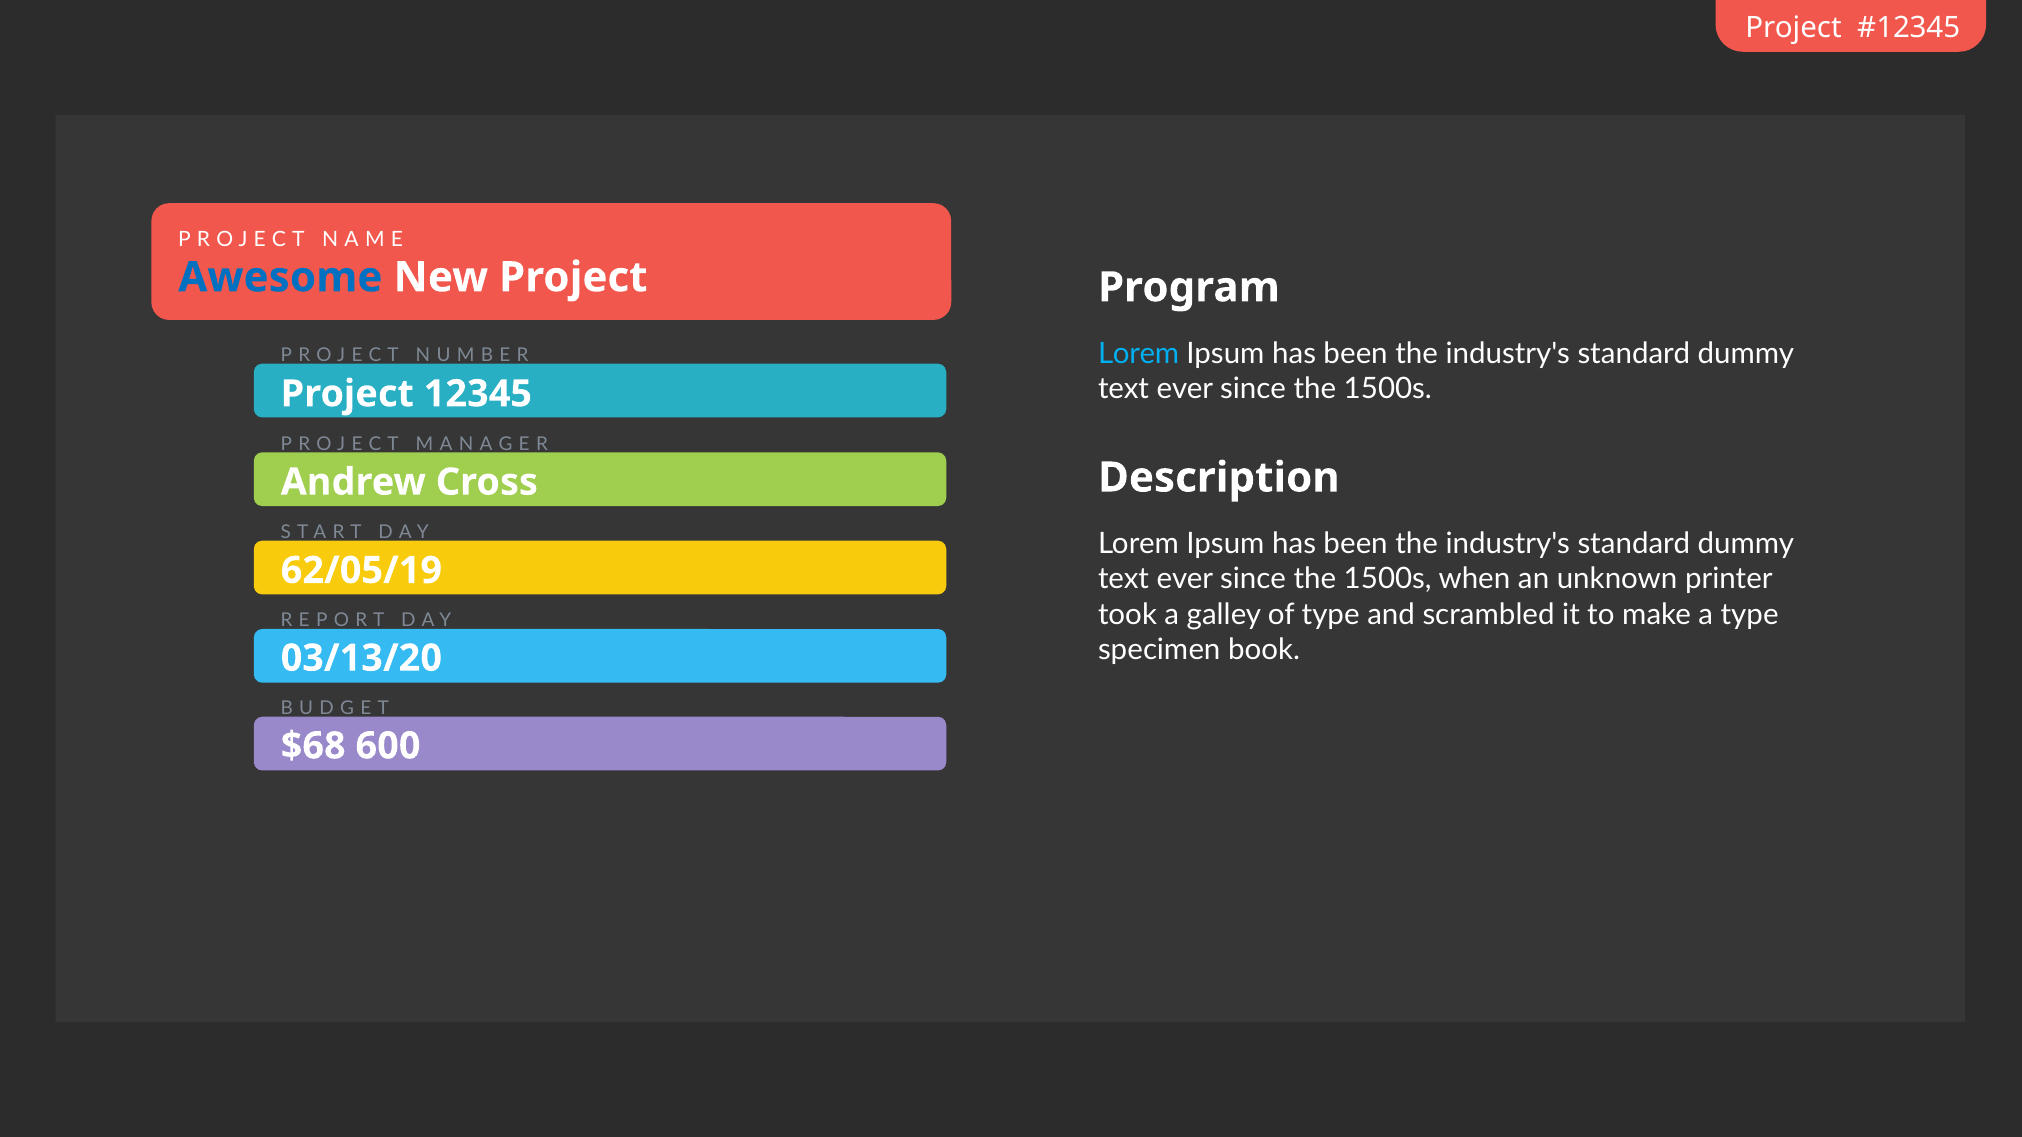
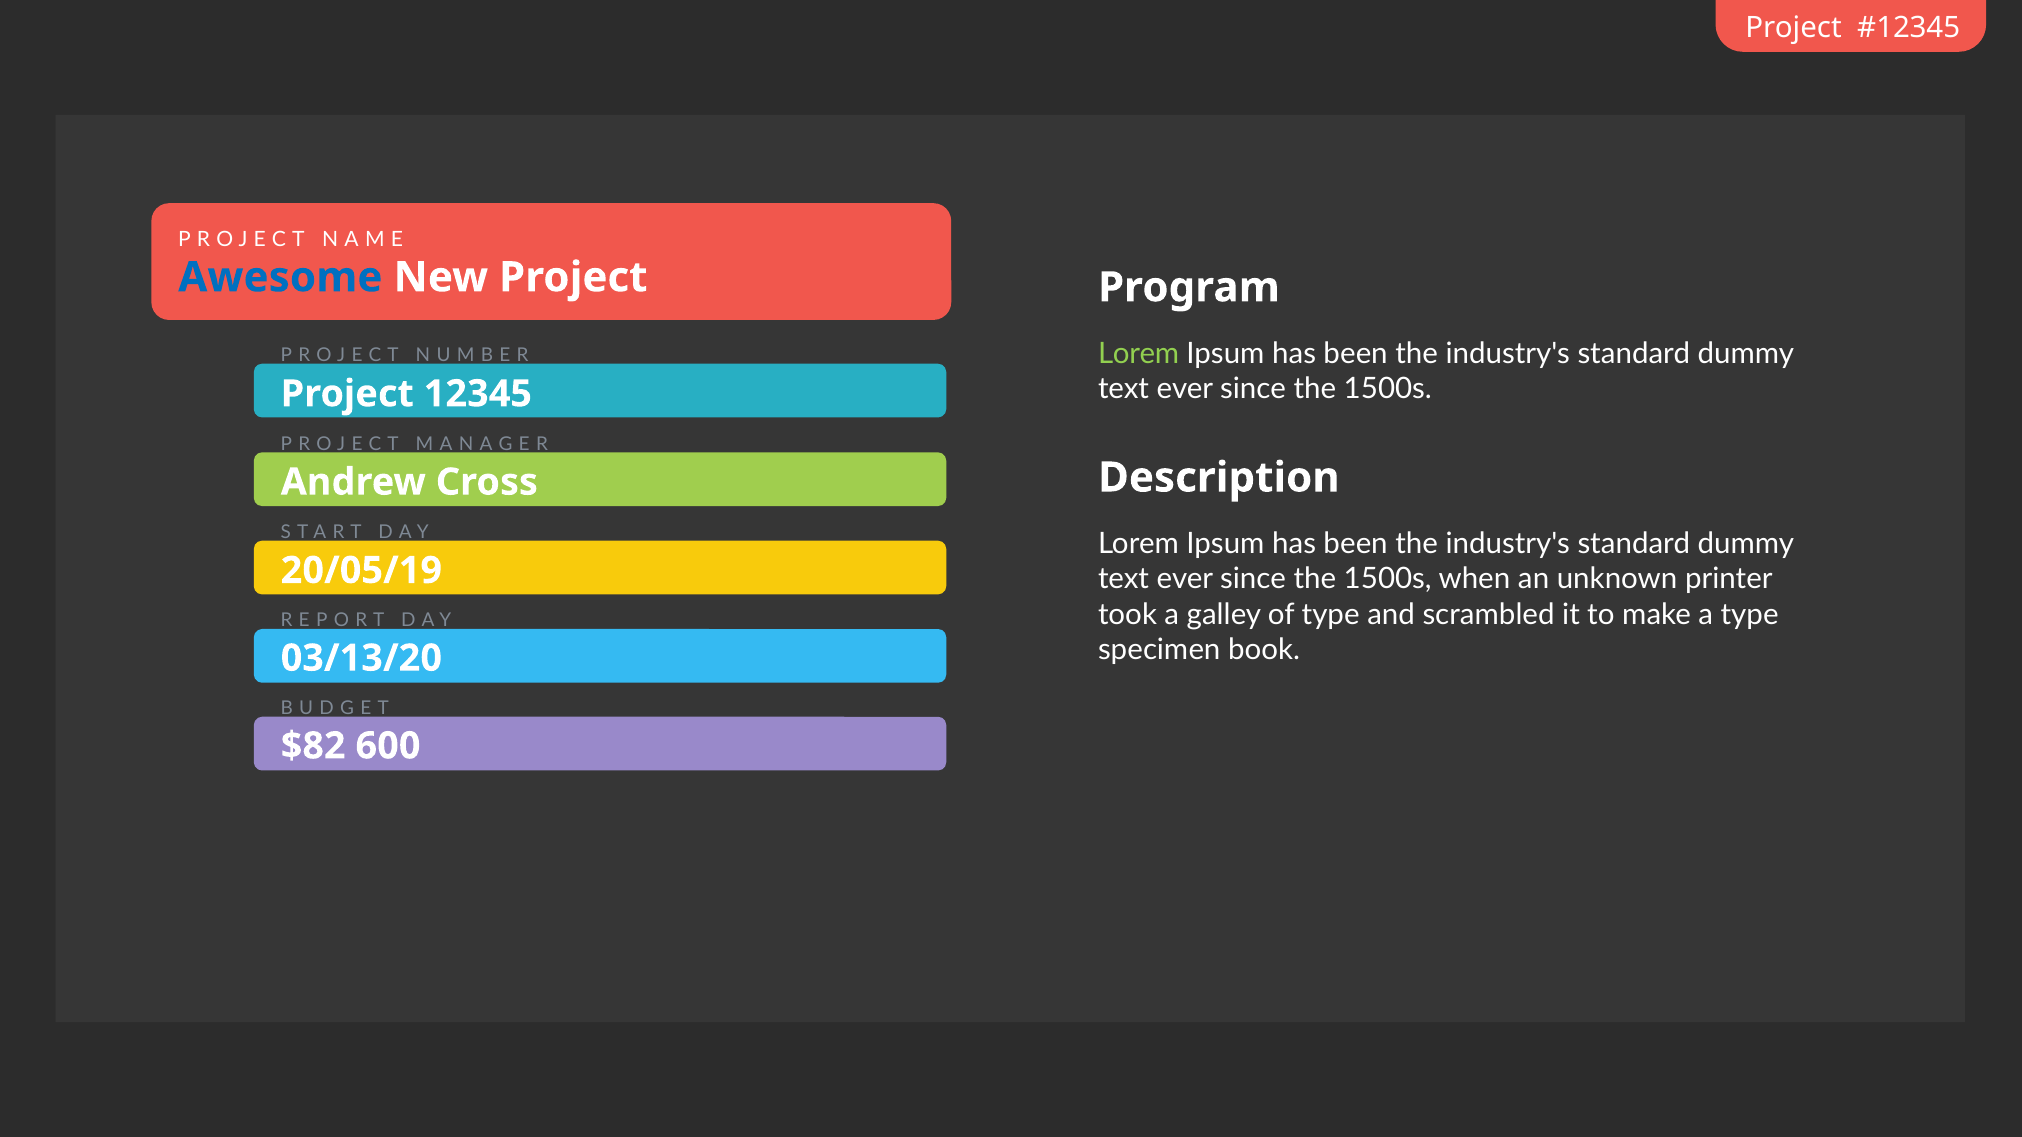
Lorem colour: light blue -> light green (1139, 354)
62/05/19: 62/05/19 -> 20/05/19 (361, 571)
$68: $68 -> $82 (313, 746)
